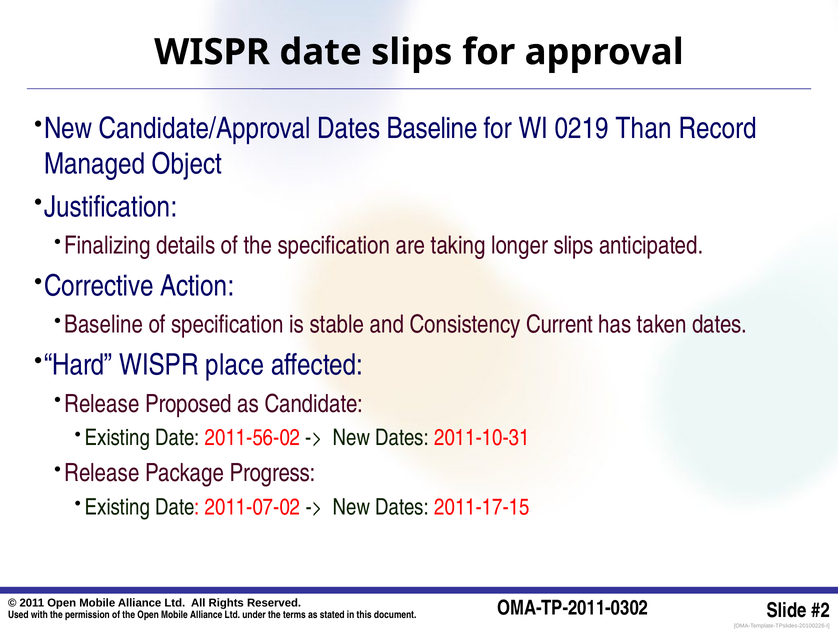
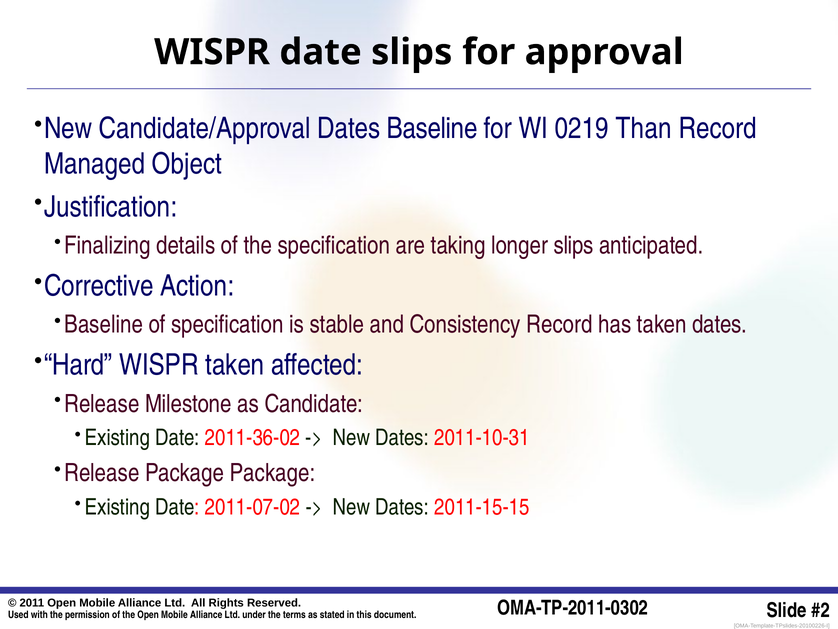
Consistency Current: Current -> Record (559, 324)
WISPR place: place -> taken (235, 365)
Proposed: Proposed -> Milestone (188, 404)
2011-56-02: 2011-56-02 -> 2011-36-02 (253, 438)
Package Progress: Progress -> Package (272, 473)
2011-17-15: 2011-17-15 -> 2011-15-15 (482, 507)
